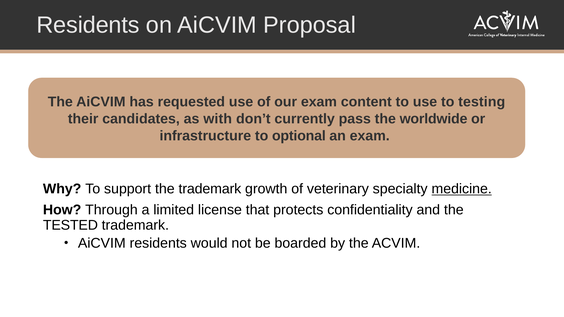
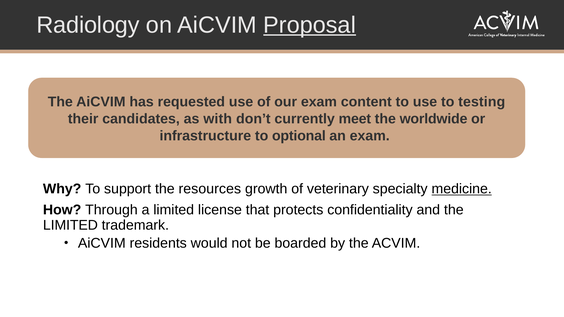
Residents: Residents -> Radiology (88, 25)
Proposal underline: none -> present (310, 25)
pass: pass -> meet (355, 119)
the trademark: trademark -> resources (210, 189)
TESTED: TESTED -> LIMITED (70, 225)
